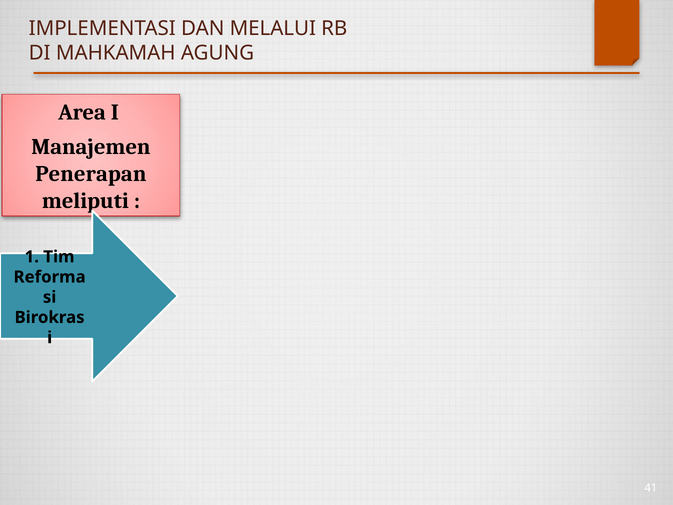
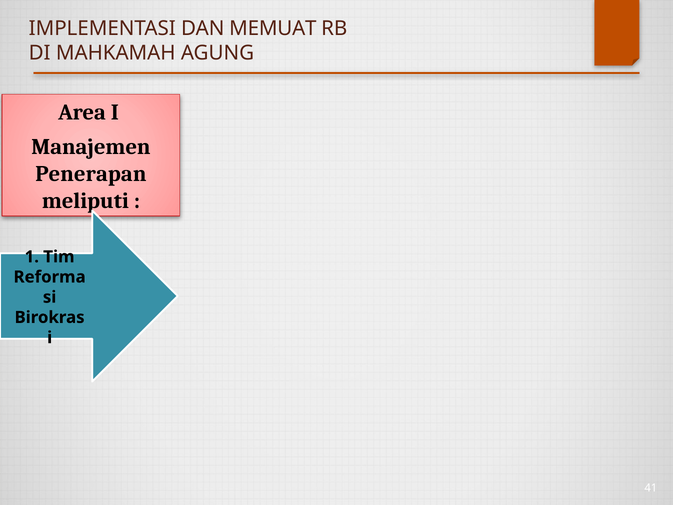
MELALUI: MELALUI -> MEMUAT (273, 28)
